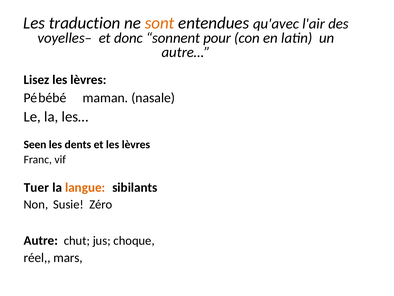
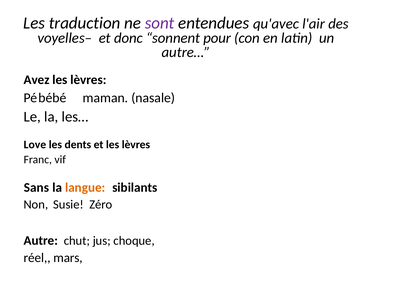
sont colour: orange -> purple (160, 23)
Lisez: Lisez -> Avez (37, 80)
Seen: Seen -> Love (35, 144)
Tuer: Tuer -> Sans (36, 187)
